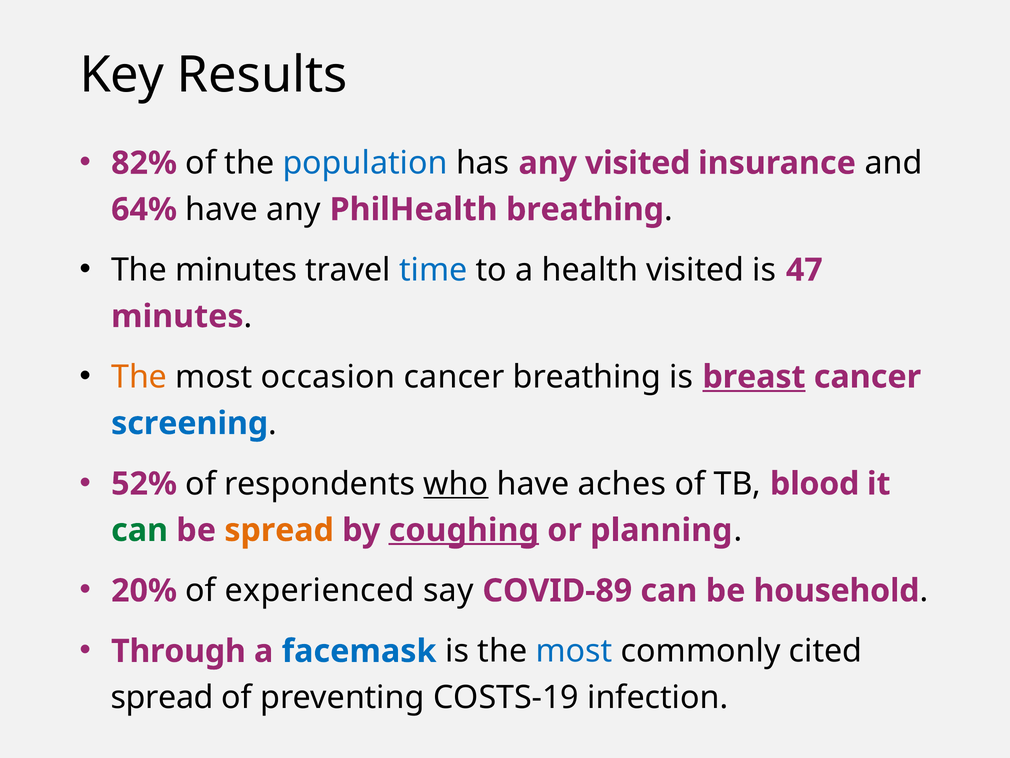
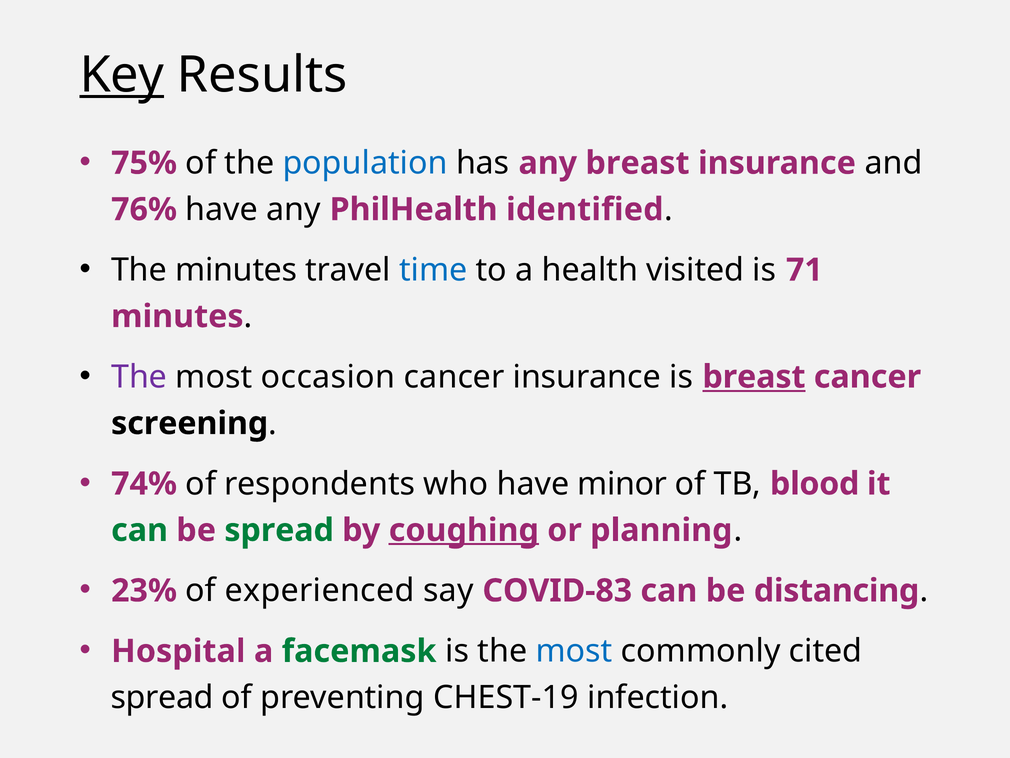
Key underline: none -> present (122, 75)
82%: 82% -> 75% (144, 163)
any visited: visited -> breast (638, 163)
64%: 64% -> 76% (144, 209)
PhilHealth breathing: breathing -> identified (585, 209)
47: 47 -> 71 (804, 270)
The colour: orange -> purple (139, 377)
cancer breathing: breathing -> insurance (587, 377)
screening colour: blue -> black (190, 423)
52%: 52% -> 74% (144, 484)
who underline: present -> none (456, 484)
aches: aches -> minor (622, 484)
spread colour: orange -> green (279, 530)
20%: 20% -> 23% (144, 590)
COVID-89: COVID-89 -> COVID-83 (557, 590)
household: household -> distancing (837, 590)
Through: Through -> Hospital (178, 651)
facemask colour: blue -> green (359, 651)
COSTS-19: COSTS-19 -> CHEST-19 (506, 697)
